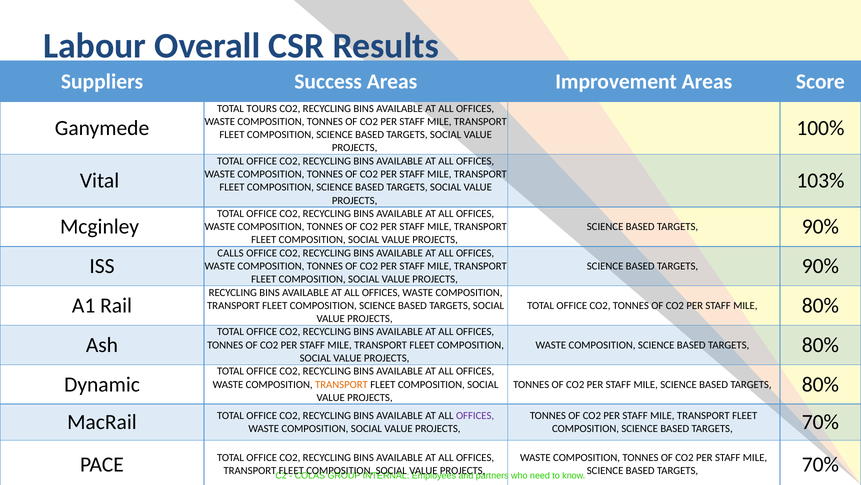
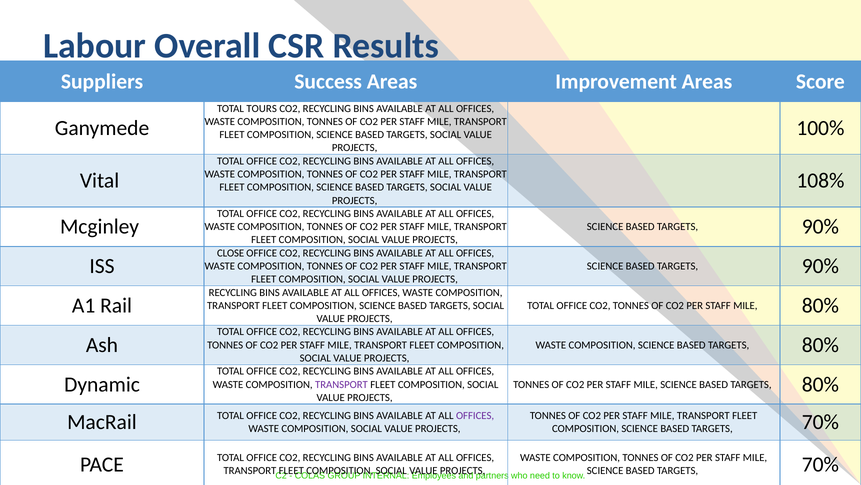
103%: 103% -> 108% (820, 181)
CALLS: CALLS -> CLOSE (231, 253)
TRANSPORT colour: orange -> purple (341, 384)
